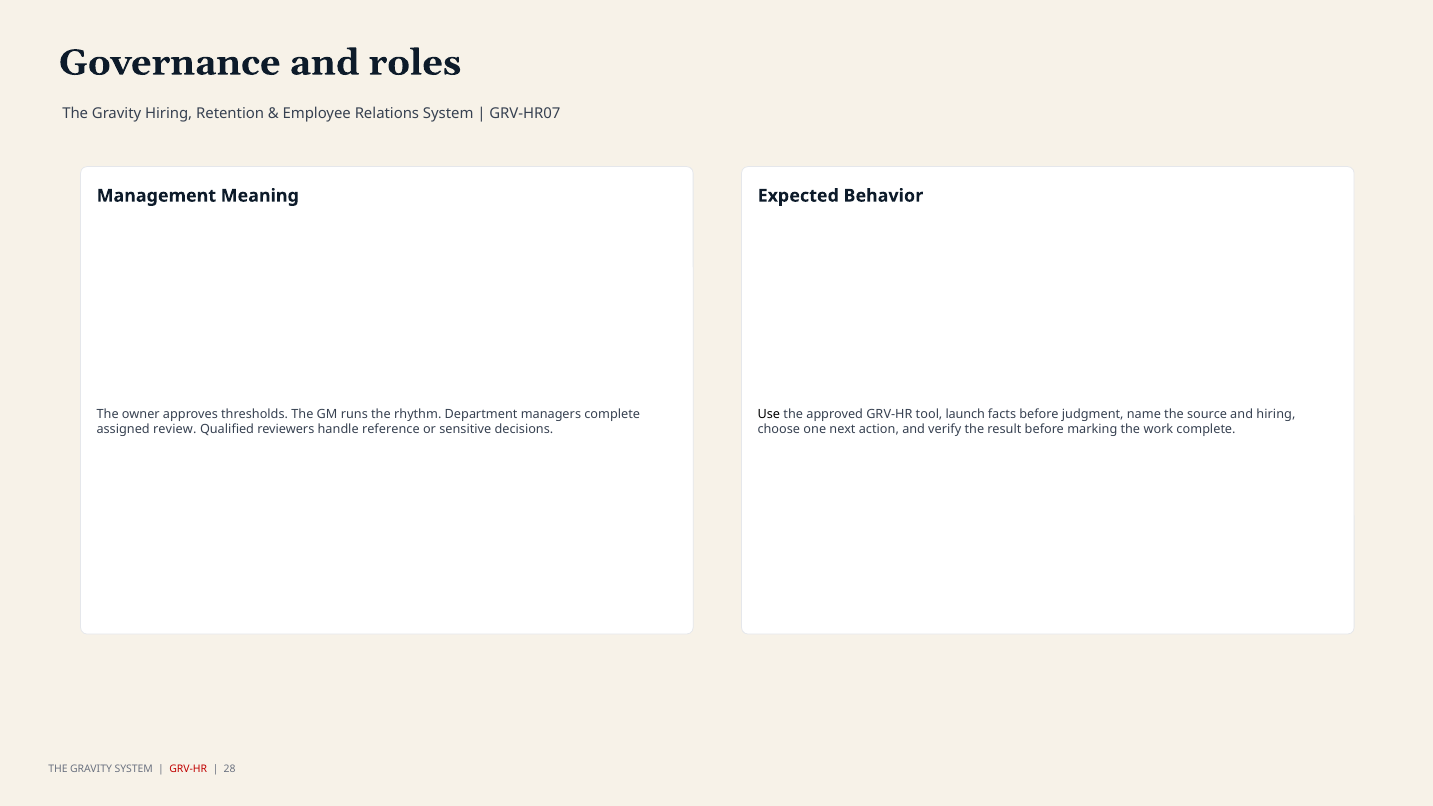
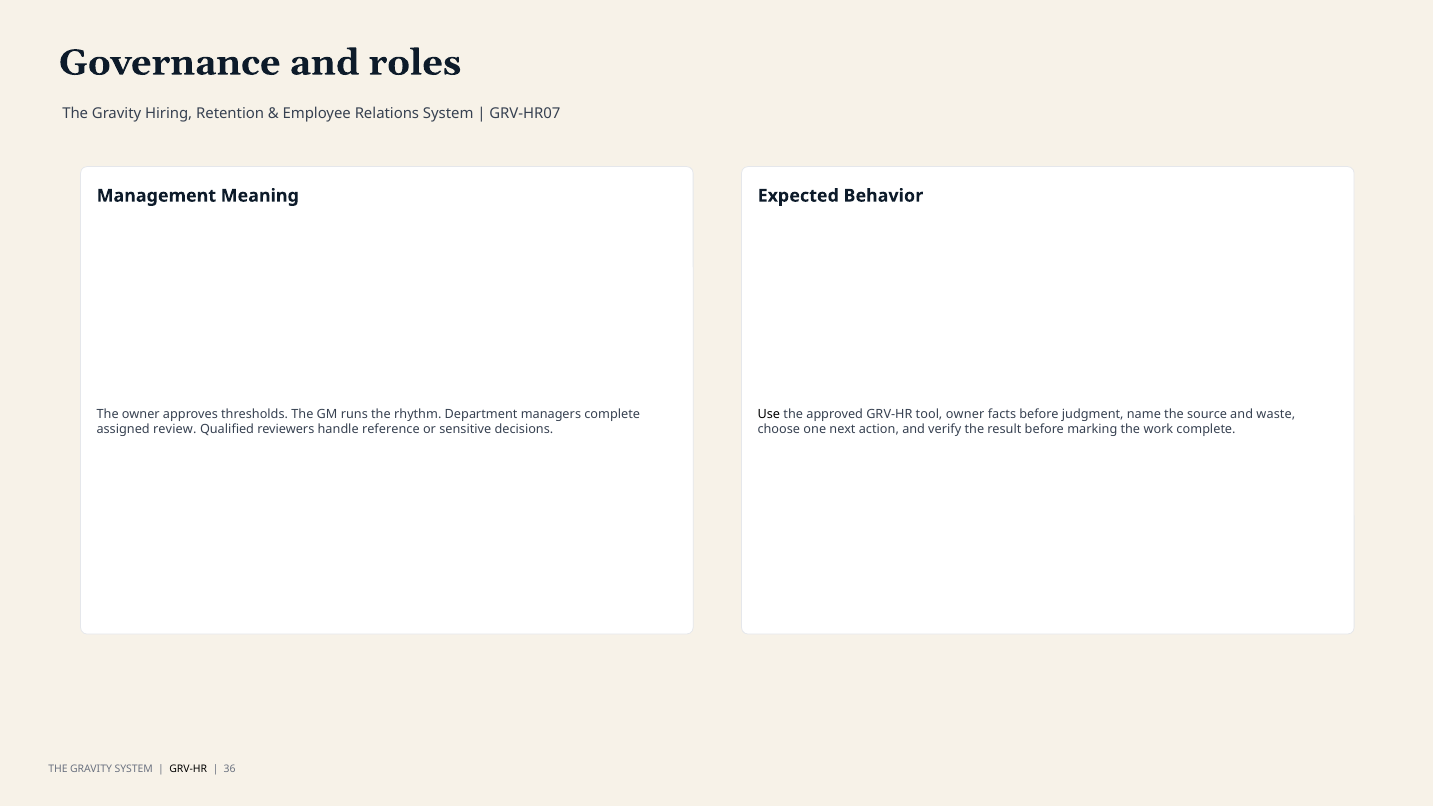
tool launch: launch -> owner (965, 414)
and hiring: hiring -> waste (1276, 414)
GRV-HR colour: red -> black (188, 769)
28: 28 -> 36 (230, 769)
